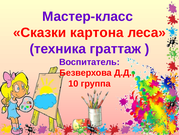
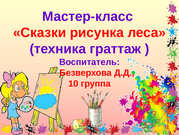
картона: картона -> рисунка (97, 32)
